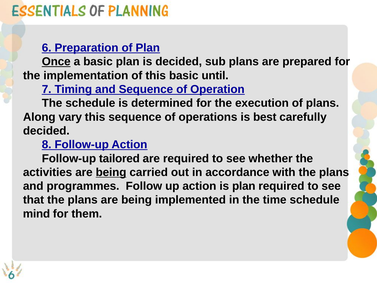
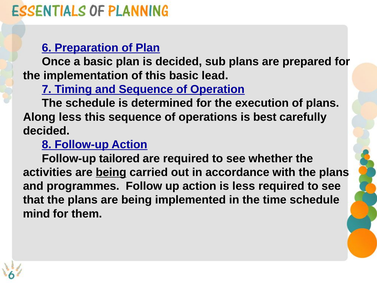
Once underline: present -> none (56, 62)
until: until -> lead (215, 75)
Along vary: vary -> less (70, 117)
is plan: plan -> less (244, 186)
